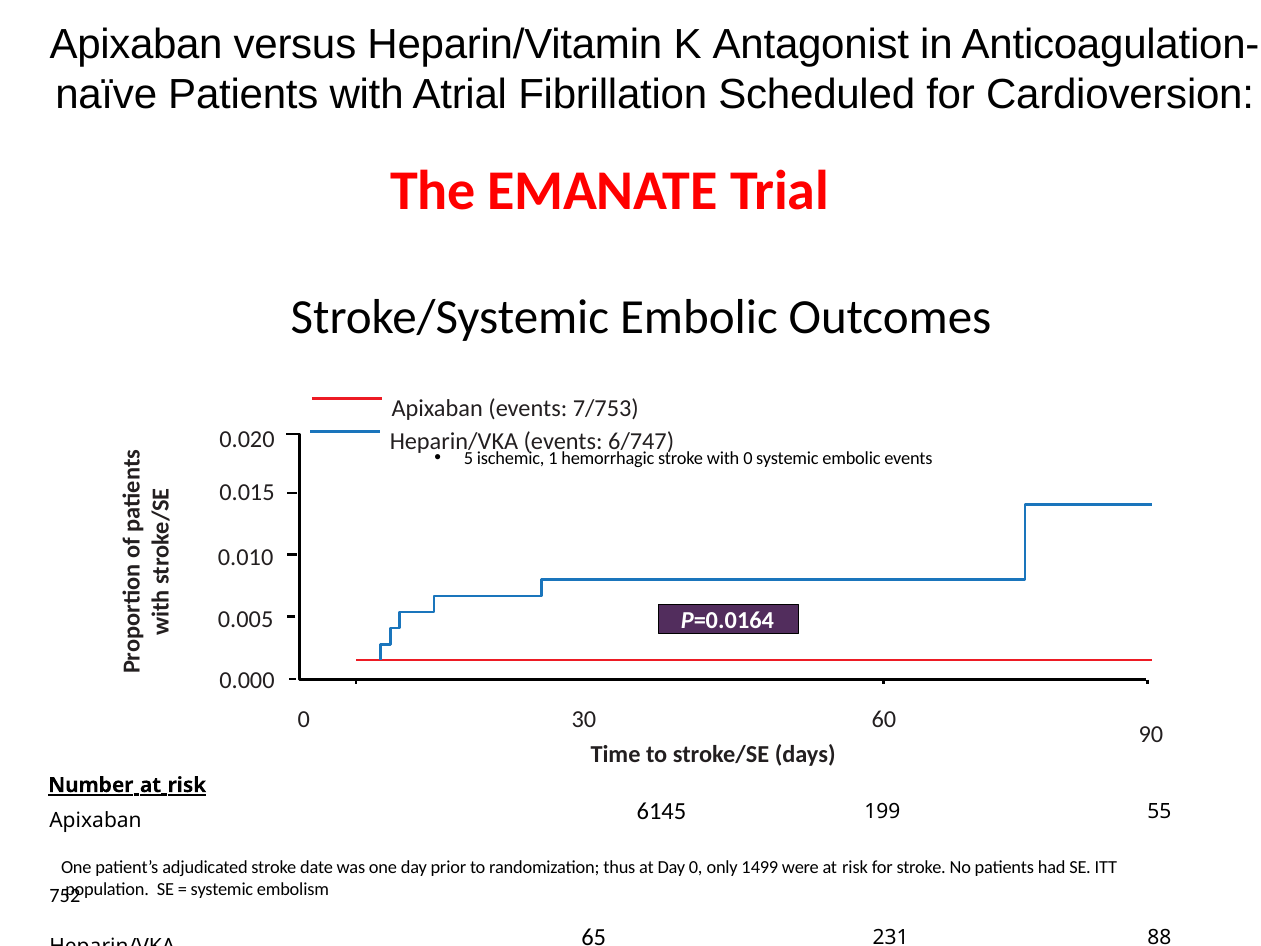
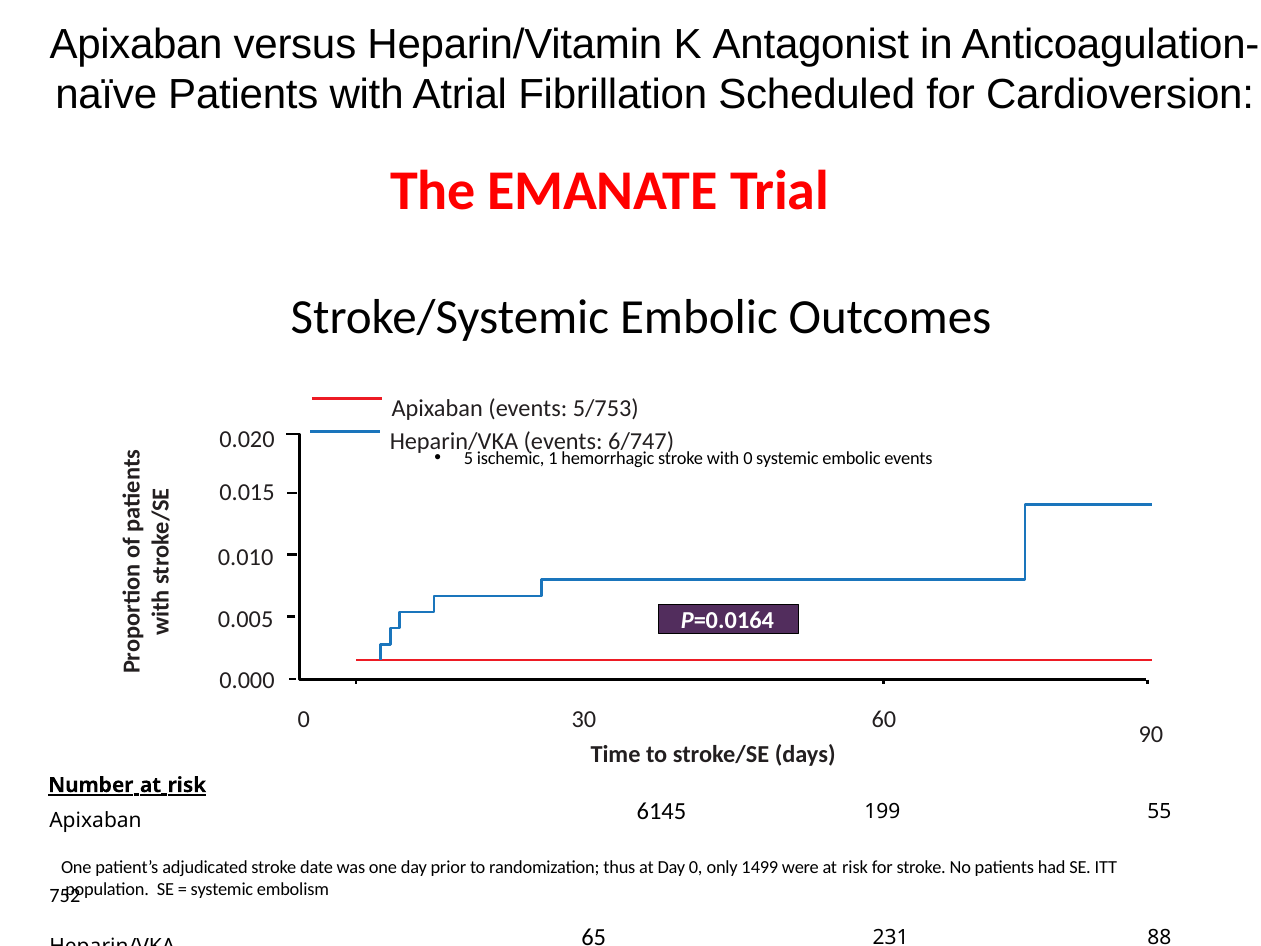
7/753: 7/753 -> 5/753 (606, 408)
